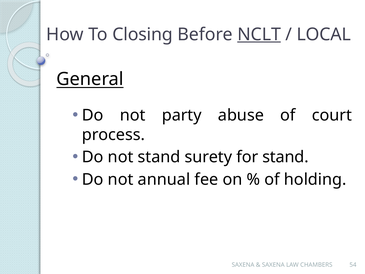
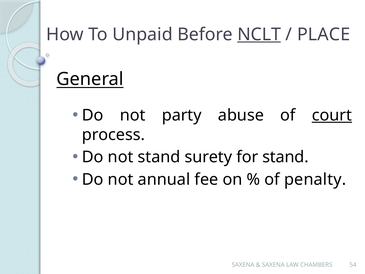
Closing: Closing -> Unpaid (143, 34)
LOCAL: LOCAL -> PLACE (324, 34)
court underline: none -> present (332, 115)
holding: holding -> penalty (315, 179)
